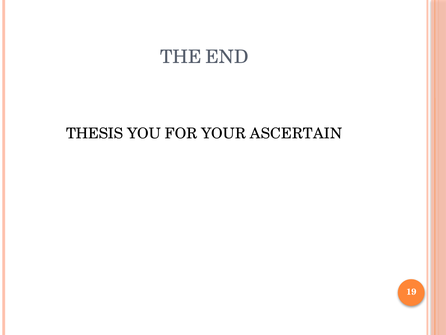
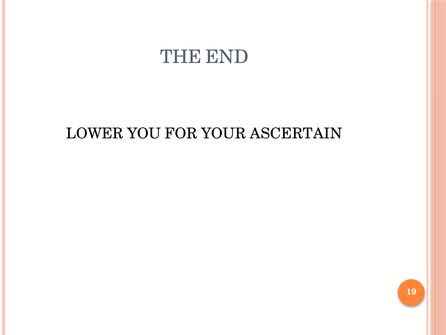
THESIS: THESIS -> LOWER (95, 133)
